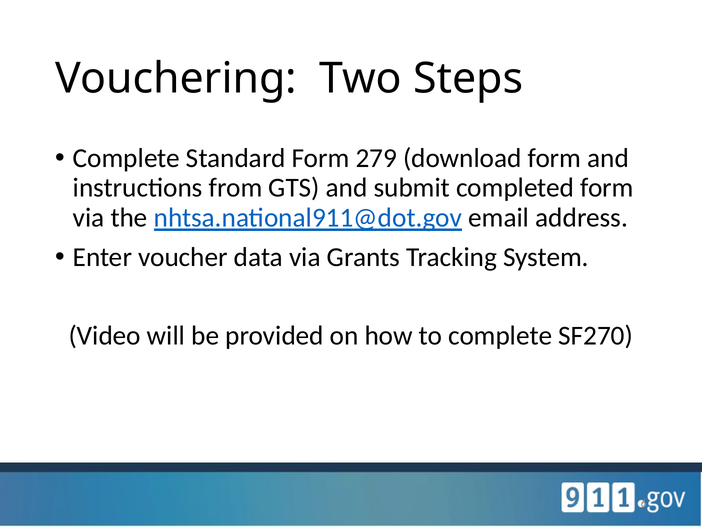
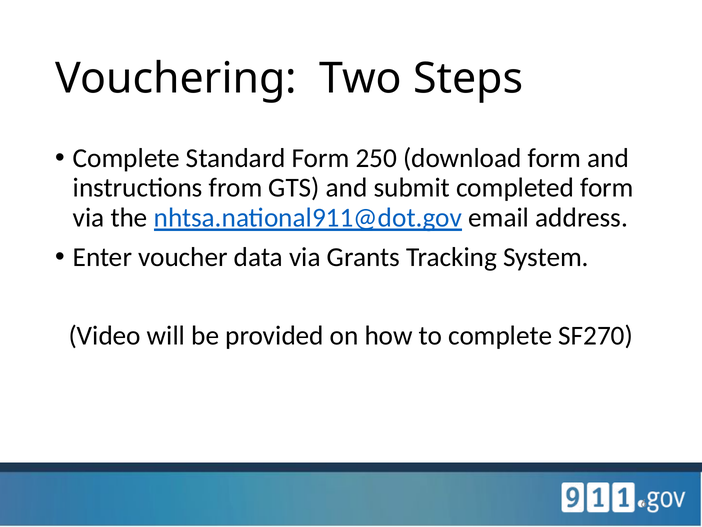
279: 279 -> 250 (376, 158)
